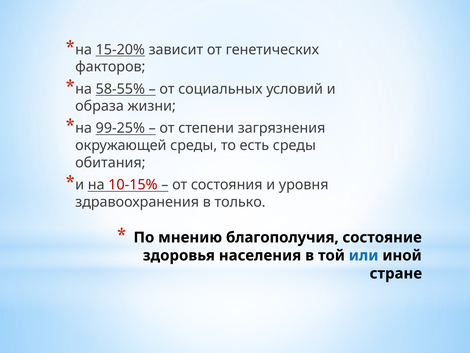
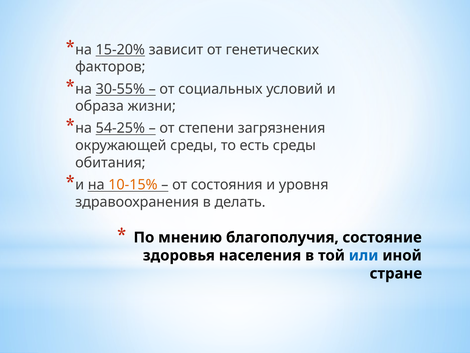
58-55%: 58-55% -> 30-55% (120, 89)
99-25%: 99-25% -> 54-25% (120, 128)
10-15% colour: red -> orange (133, 185)
только: только -> делать (240, 202)
